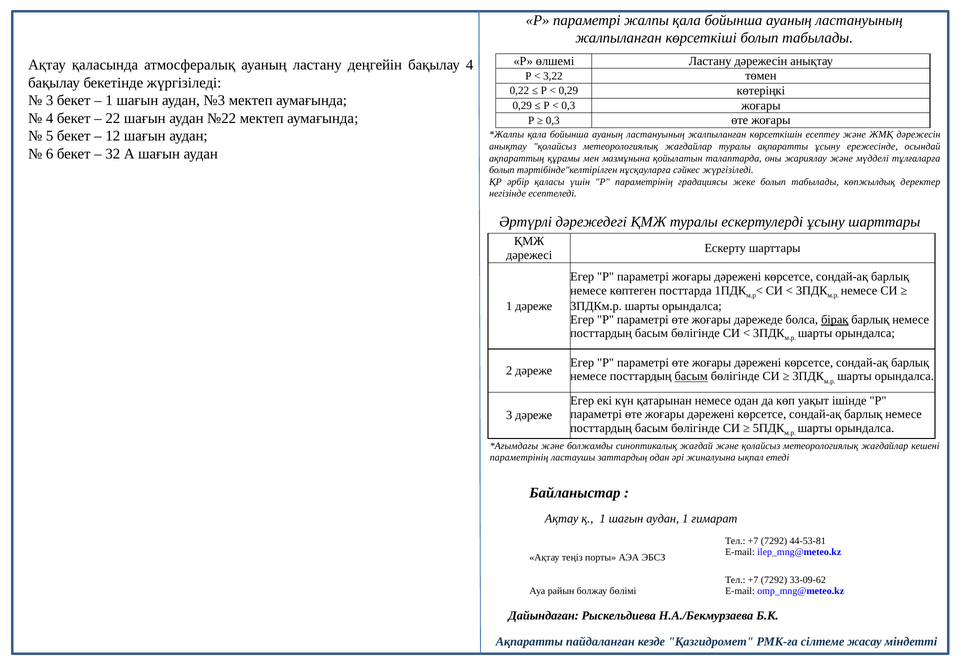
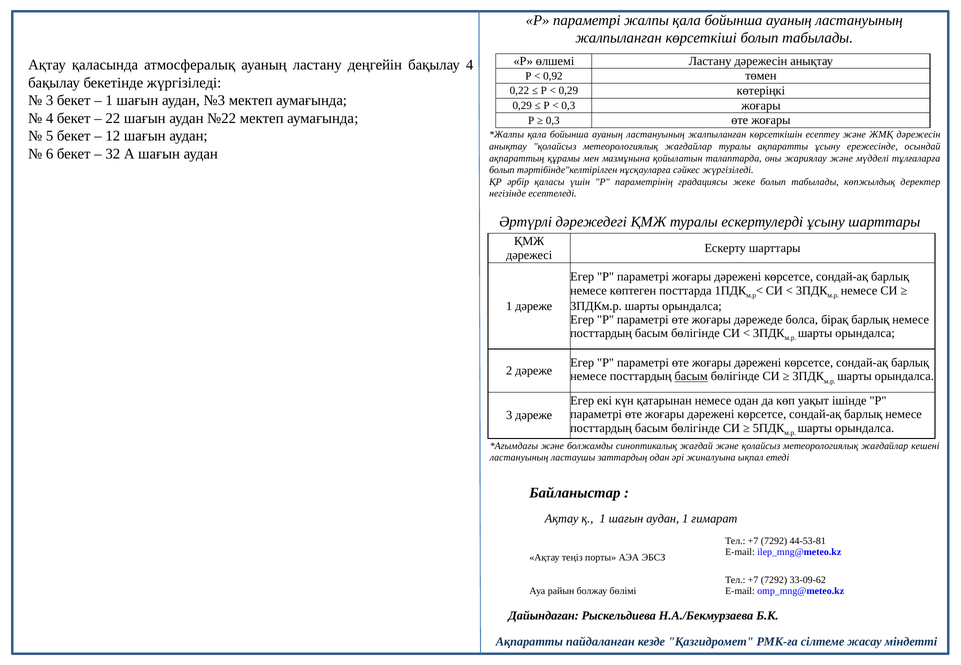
3,22: 3,22 -> 0,92 (553, 76)
бірақ underline: present -> none (835, 320)
параметрінің: параметрінің -> ластануының (519, 458)
